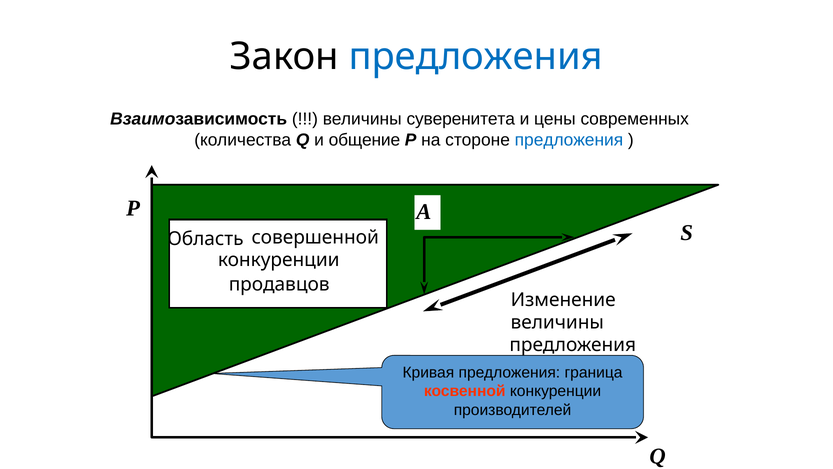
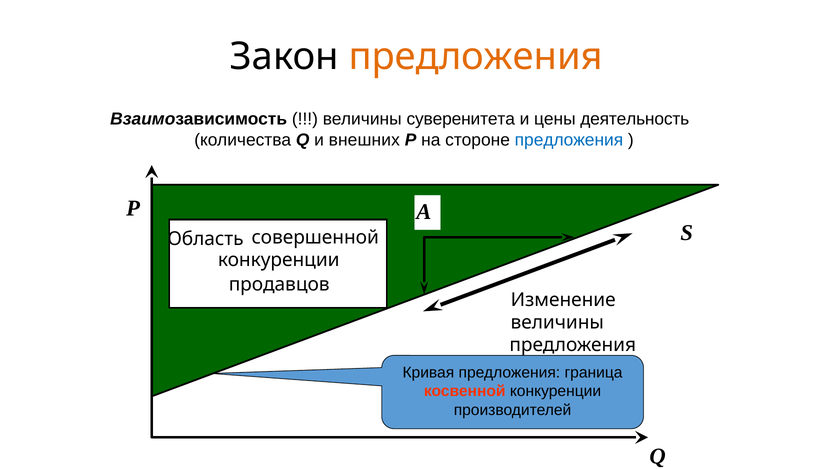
предложения colour: blue -> orange (476, 57)
современных: современных -> деятельность (635, 119)
общение: общение -> внешних (364, 140)
